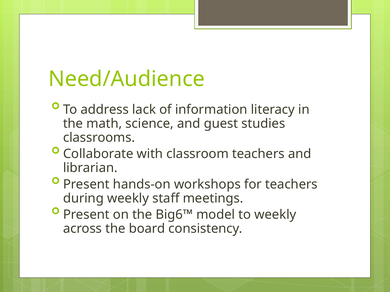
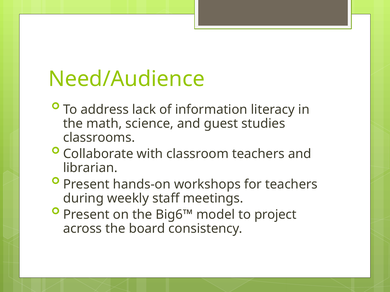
to weekly: weekly -> project (275, 215)
